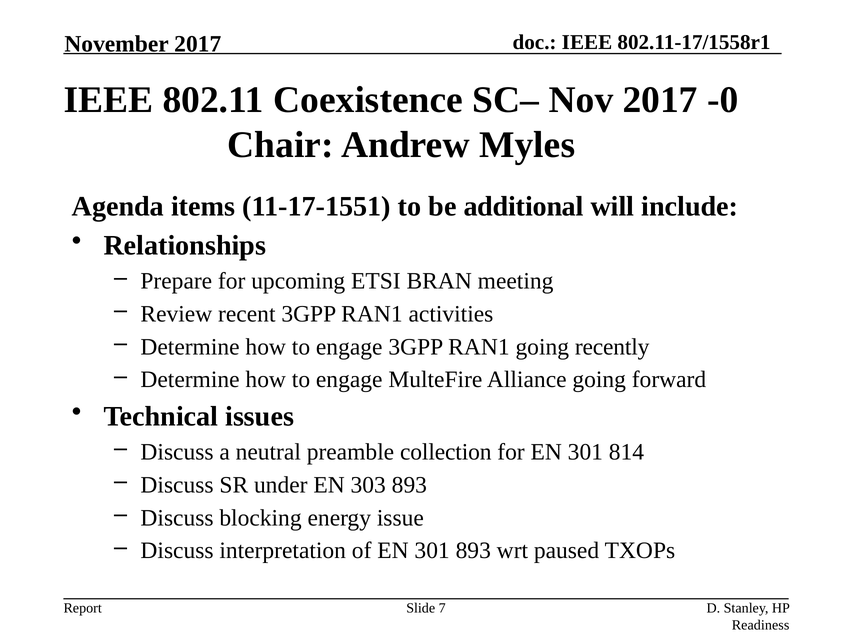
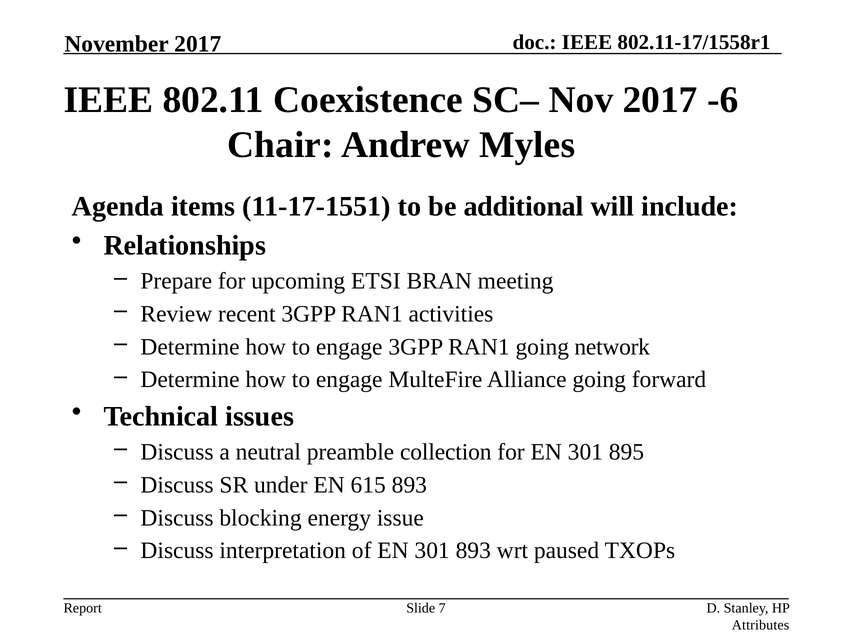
-0: -0 -> -6 (723, 100)
recently: recently -> network (612, 347)
814: 814 -> 895 (626, 452)
303: 303 -> 615 (368, 485)
Readiness: Readiness -> Attributes (761, 625)
